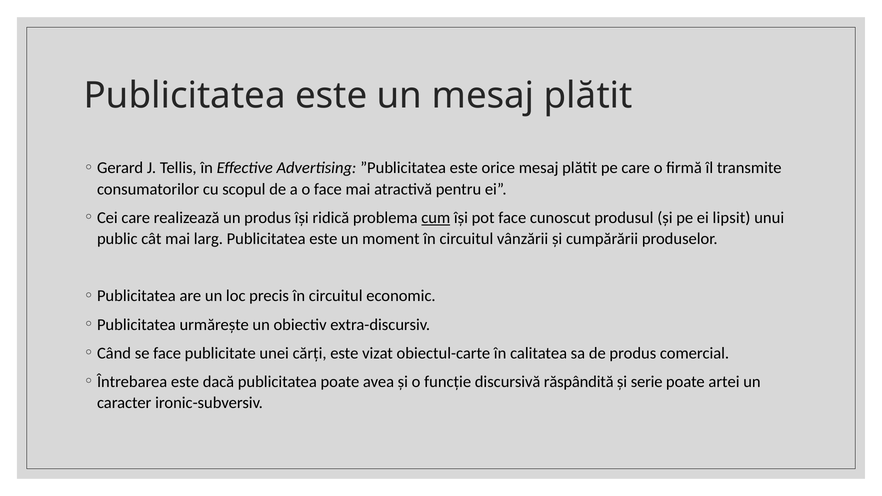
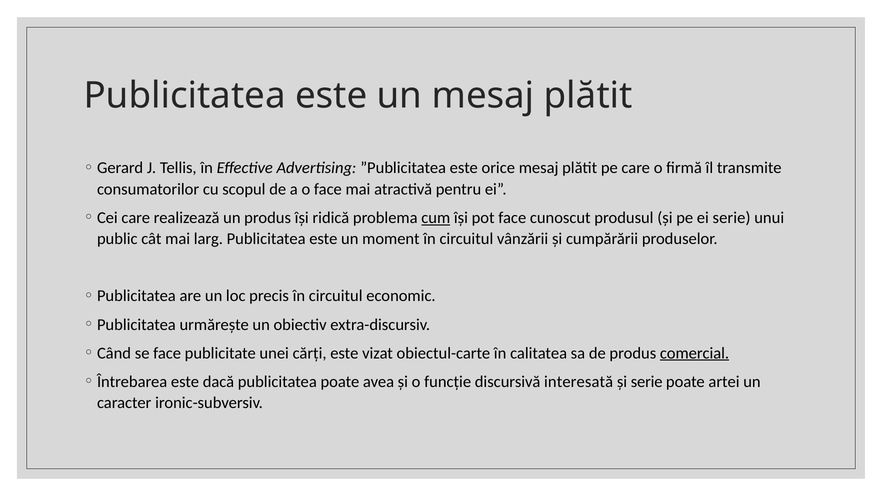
ei lipsit: lipsit -> serie (732, 218)
comercial underline: none -> present (694, 353)
răspândită: răspândită -> interesată (579, 382)
